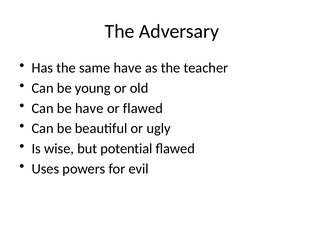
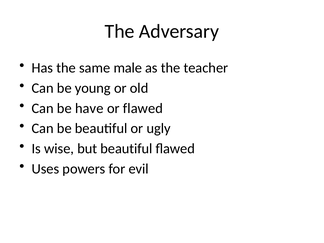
same have: have -> male (128, 68)
but potential: potential -> beautiful (126, 149)
